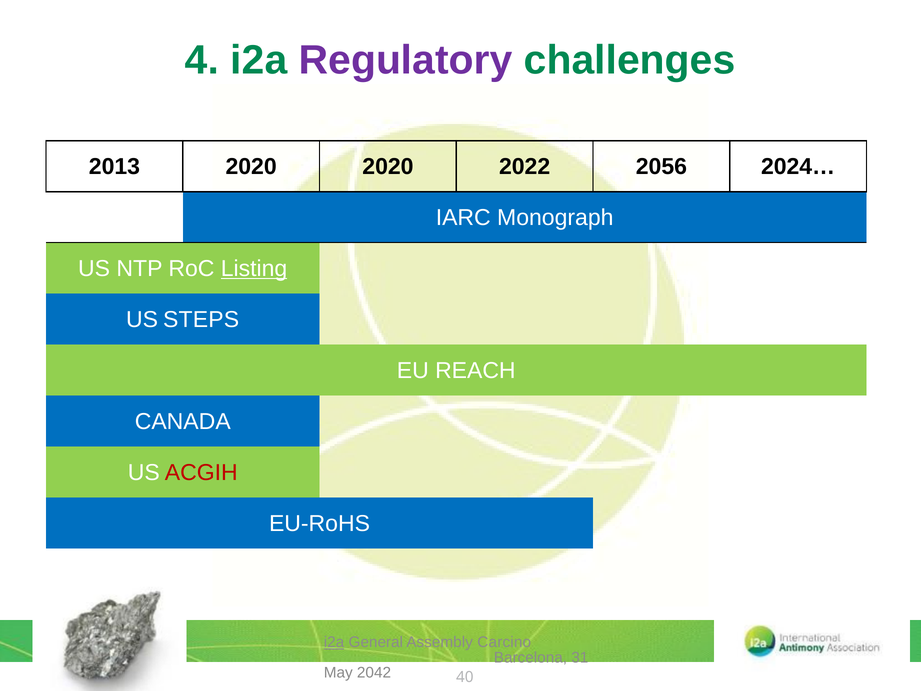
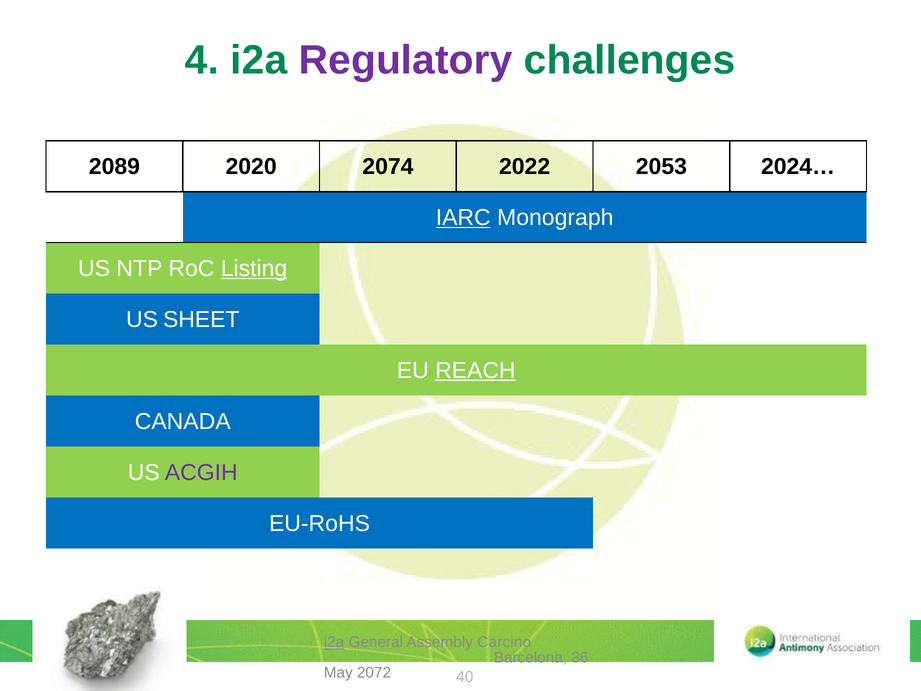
2013: 2013 -> 2089 (114, 167)
2020 2020: 2020 -> 2074 (388, 167)
2056: 2056 -> 2053 (661, 167)
IARC underline: none -> present (463, 218)
STEPS: STEPS -> SHEET (201, 319)
REACH underline: none -> present (475, 370)
ACGIH colour: red -> purple (201, 472)
31: 31 -> 36 (580, 657)
2042: 2042 -> 2072 (374, 673)
